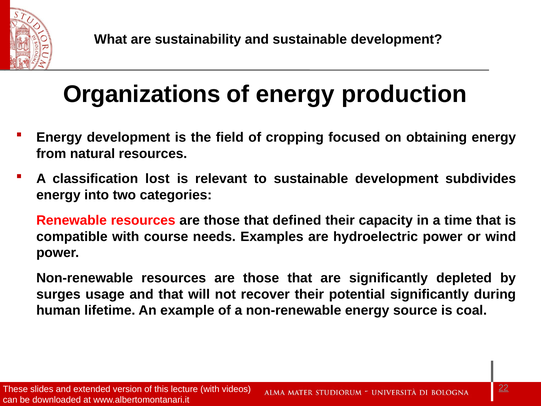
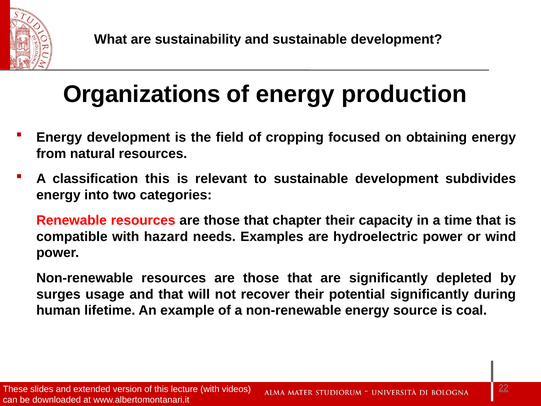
classification lost: lost -> this (157, 179)
defined: defined -> chapter (297, 220)
course: course -> hazard (166, 236)
